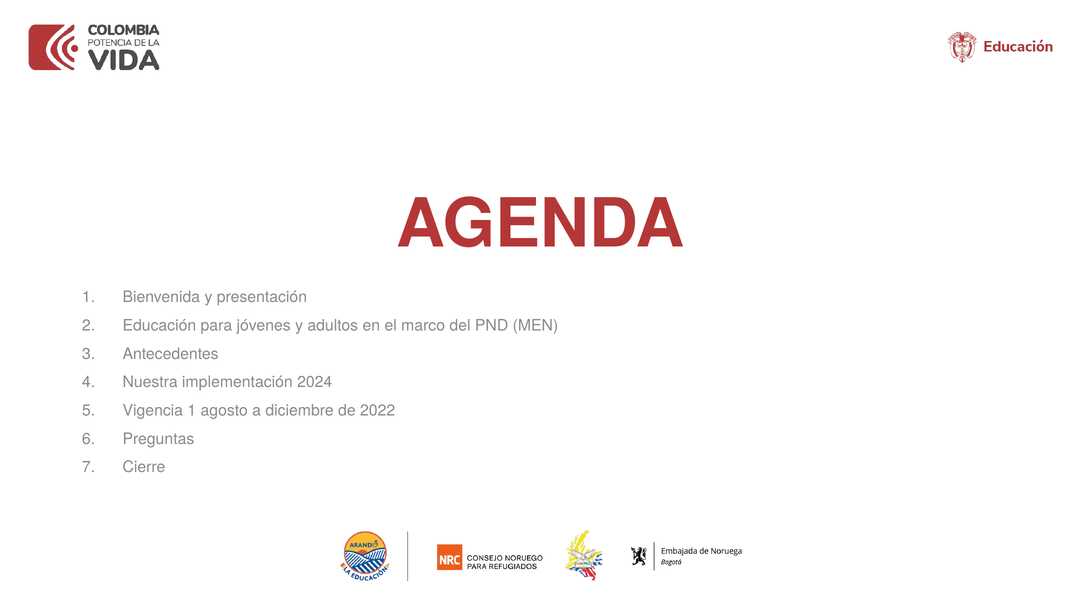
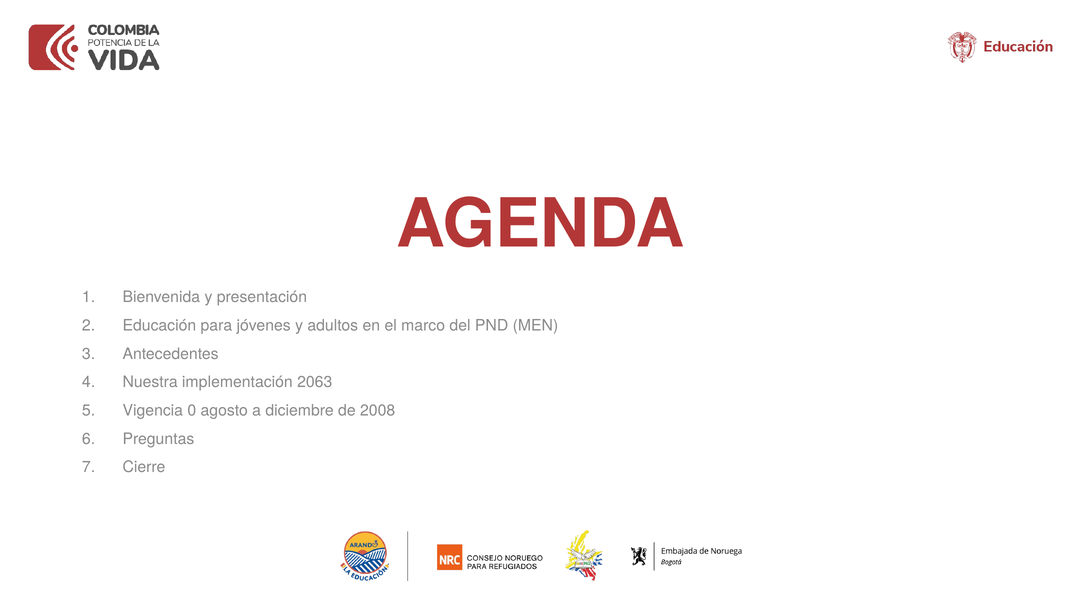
2024: 2024 -> 2063 (315, 382)
Vigencia 1: 1 -> 0 (192, 410)
2022: 2022 -> 2008 (378, 410)
